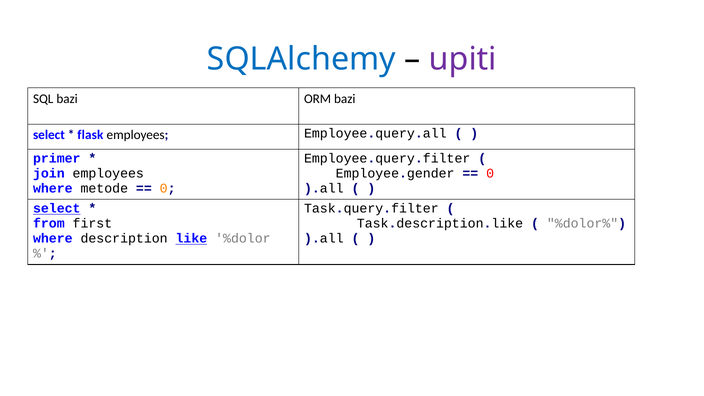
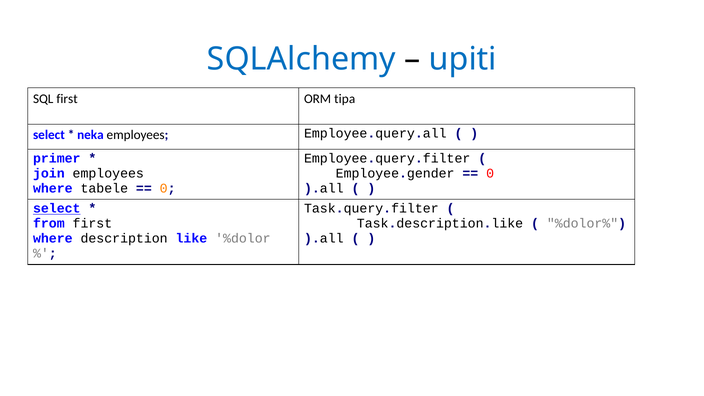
upiti colour: purple -> blue (463, 59)
SQL bazi: bazi -> first (67, 99)
ORM bazi: bazi -> tipa (345, 99)
flask: flask -> neka (90, 135)
metode: metode -> tabele (104, 188)
like underline: present -> none (191, 239)
